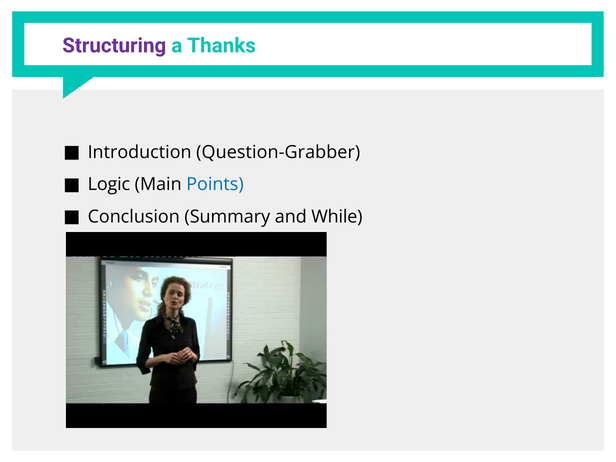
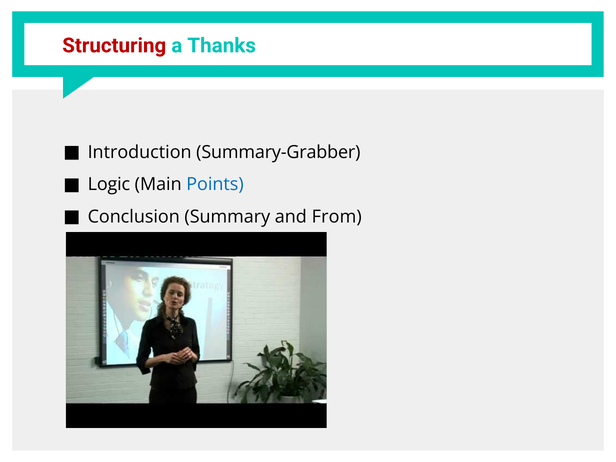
Structuring colour: purple -> red (114, 46)
Question-Grabber: Question-Grabber -> Summary-Grabber (278, 152)
While: While -> From (337, 217)
